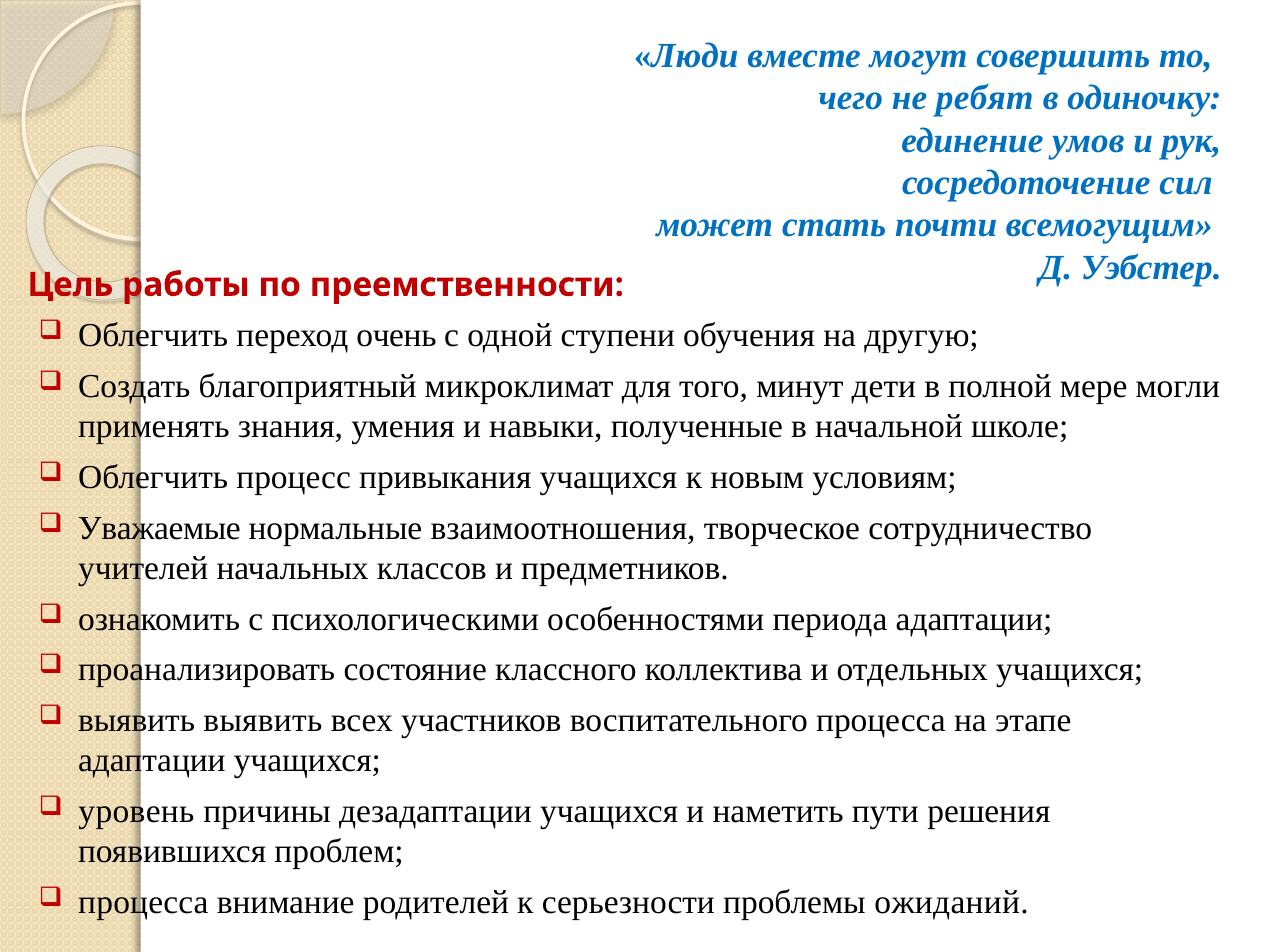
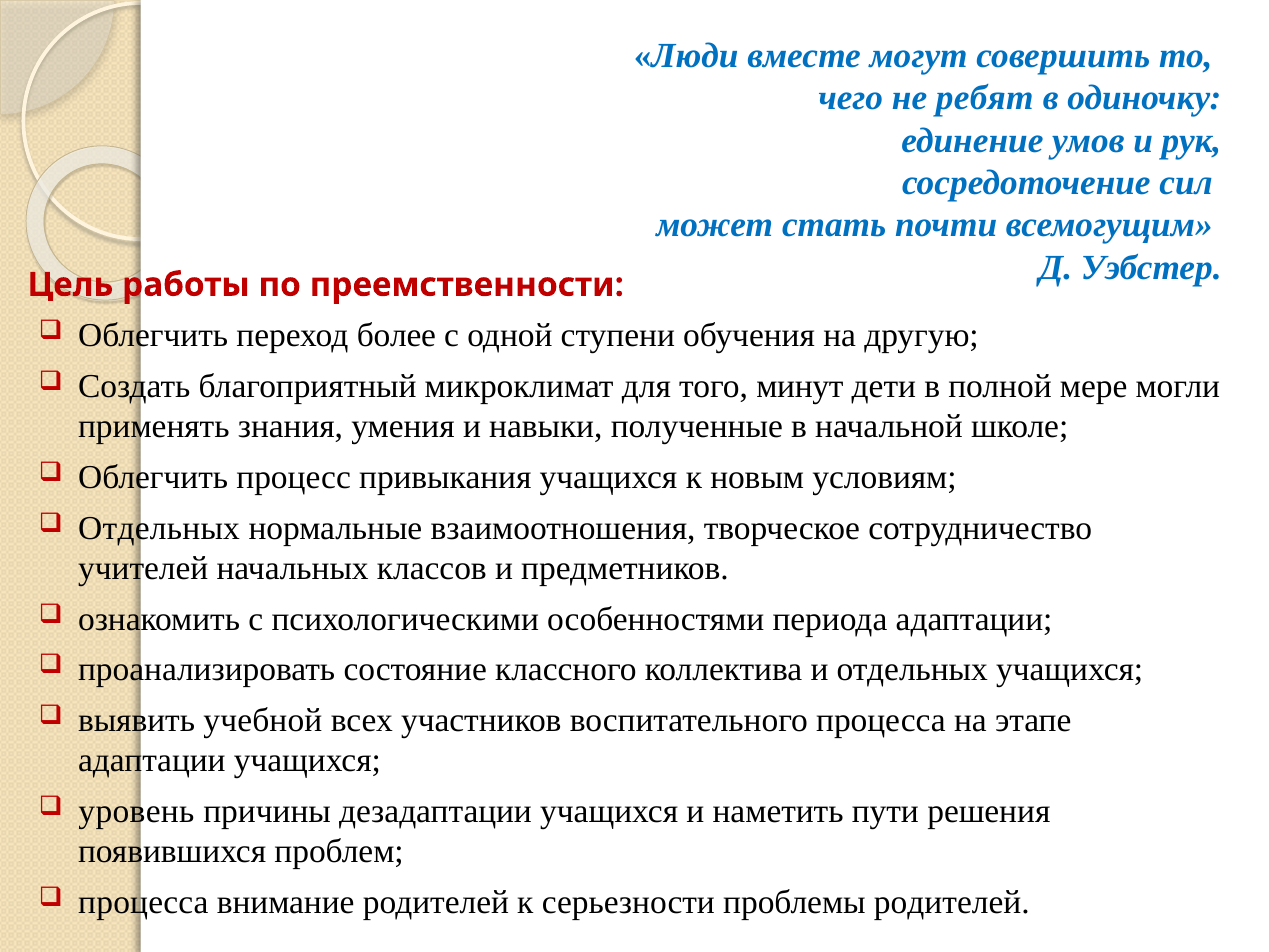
очень: очень -> более (396, 335)
Уважаемые: Уважаемые -> Отдельных (159, 528)
выявить выявить: выявить -> учебной (263, 720)
проблемы ожиданий: ожиданий -> родителей (952, 902)
